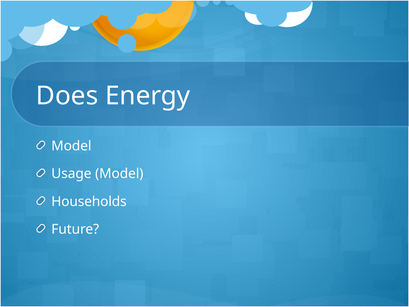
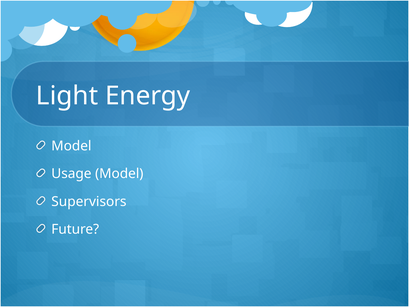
Does: Does -> Light (67, 96)
Households: Households -> Supervisors (89, 201)
